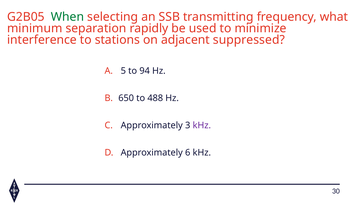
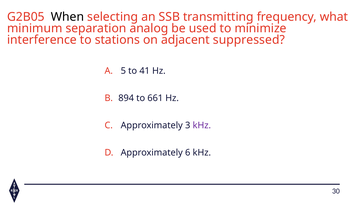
When colour: green -> black (68, 17)
rapidly: rapidly -> analog (149, 28)
94: 94 -> 41 (145, 71)
650: 650 -> 894 (126, 98)
488: 488 -> 661 (155, 98)
